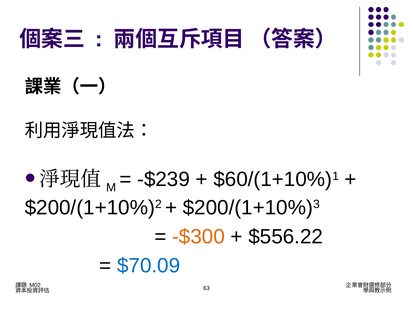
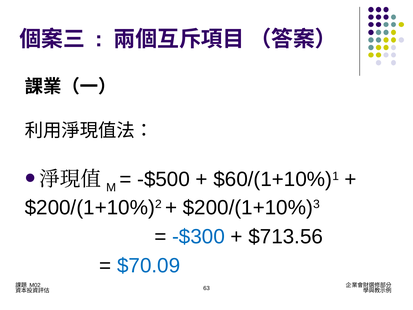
-$239: -$239 -> -$500 (164, 179)
-$300 colour: orange -> blue (199, 236)
$556.22: $556.22 -> $713.56 (286, 236)
